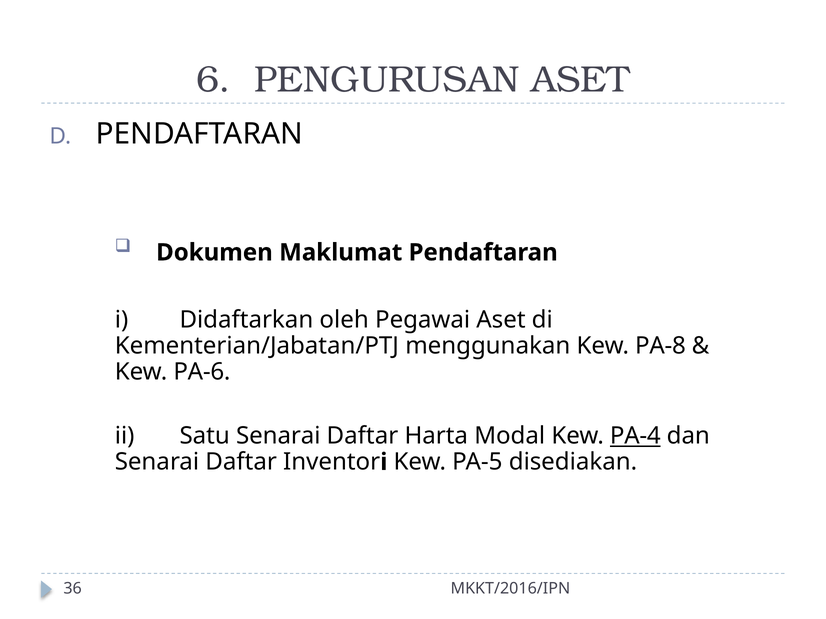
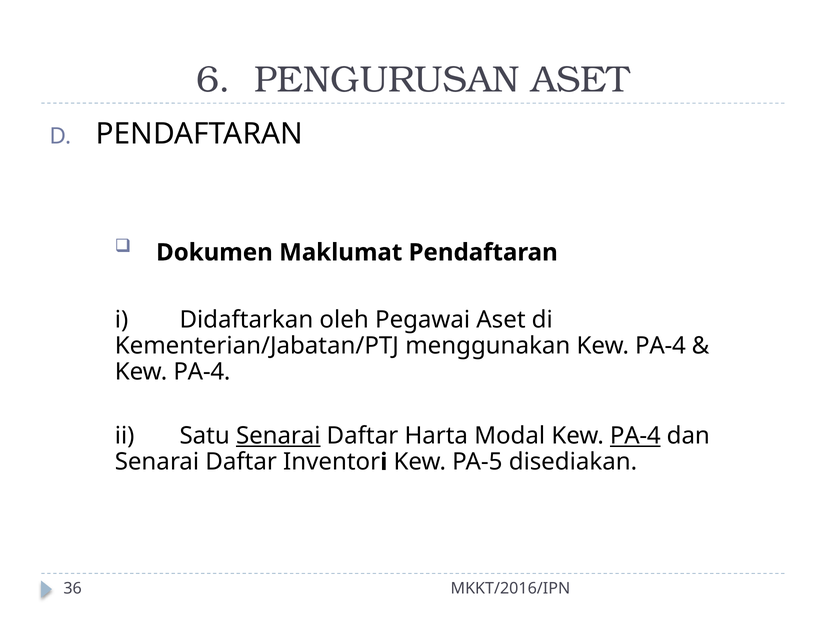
menggunakan Kew PA-8: PA-8 -> PA-4 (661, 346)
PA-6: PA-6 -> PA-4 (202, 372)
Senarai underline: none -> present (278, 436)
